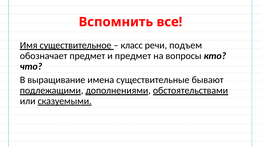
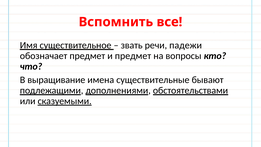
класс: класс -> звать (132, 45)
подъем: подъем -> падежи (186, 45)
